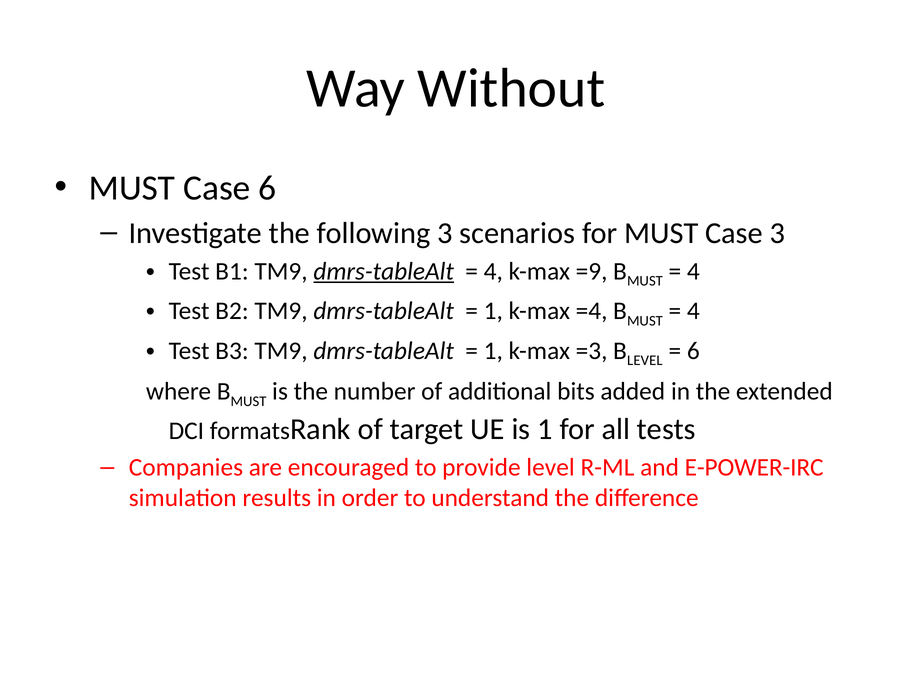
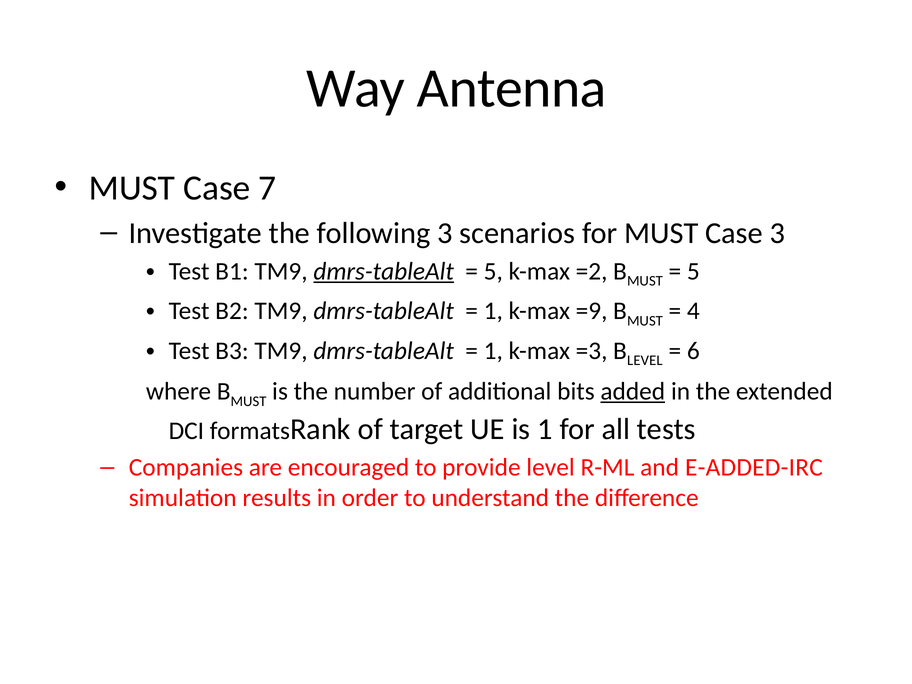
Without: Without -> Antenna (512, 88)
Case 6: 6 -> 7 (267, 188)
4: 4 -> 5 (493, 271)
=9: =9 -> =2 (592, 271)
4: 4 -> 5 (693, 271)
=4: =4 -> =9 (592, 311)
added underline: none -> present (633, 391)
E-POWER-IRC: E-POWER-IRC -> E-ADDED-IRC (754, 468)
